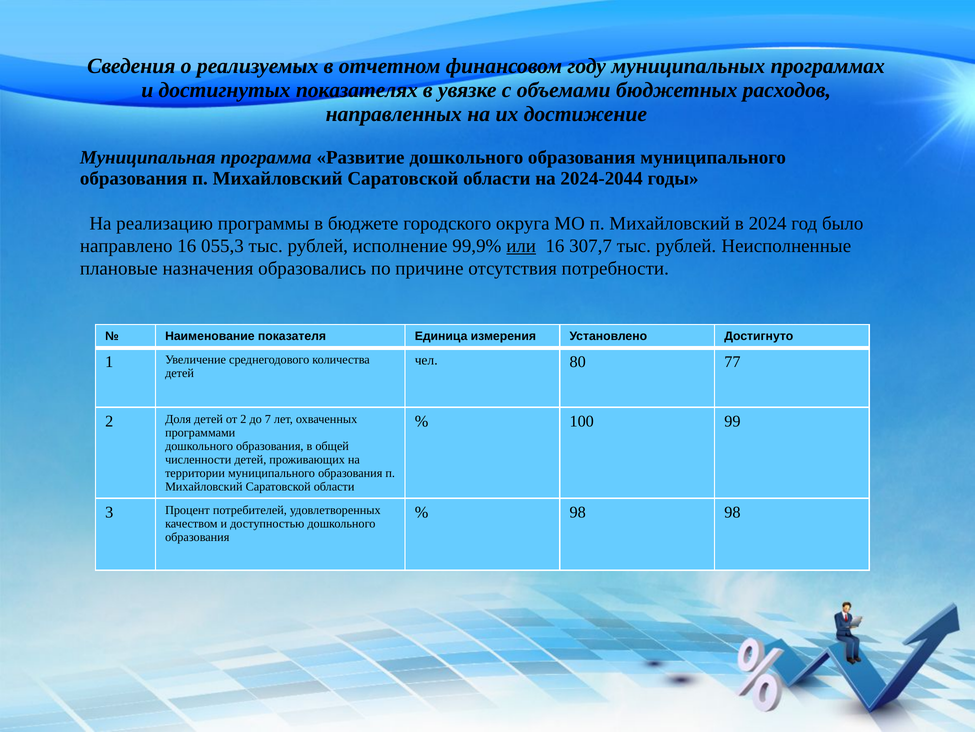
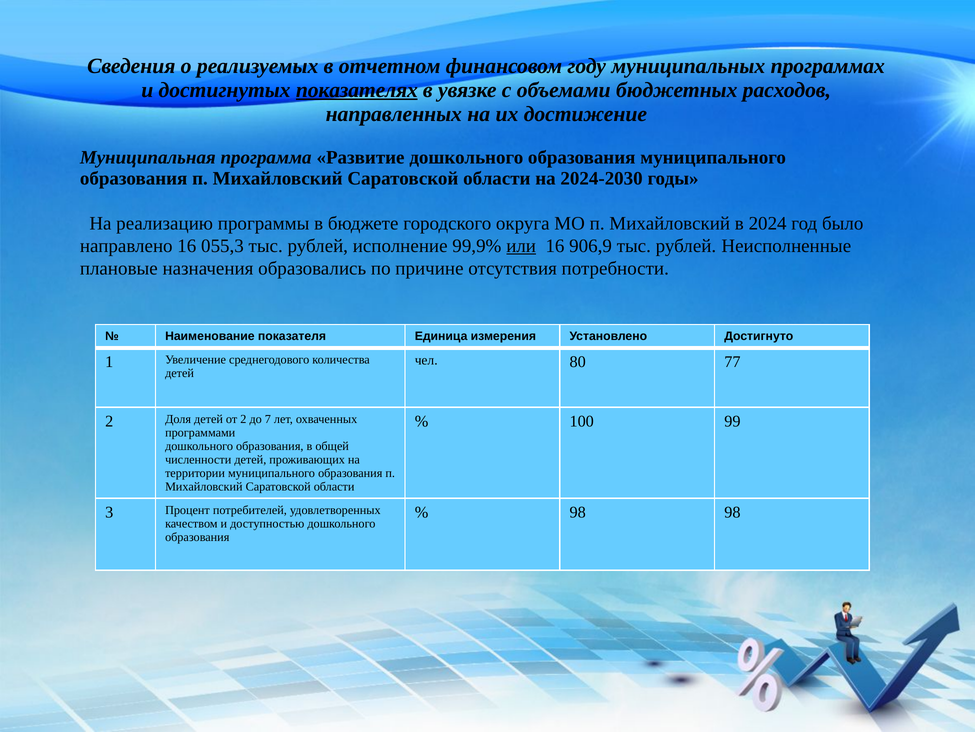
показателях underline: none -> present (357, 90)
2024-2044: 2024-2044 -> 2024-2030 (602, 178)
307,7: 307,7 -> 906,9 (591, 246)
